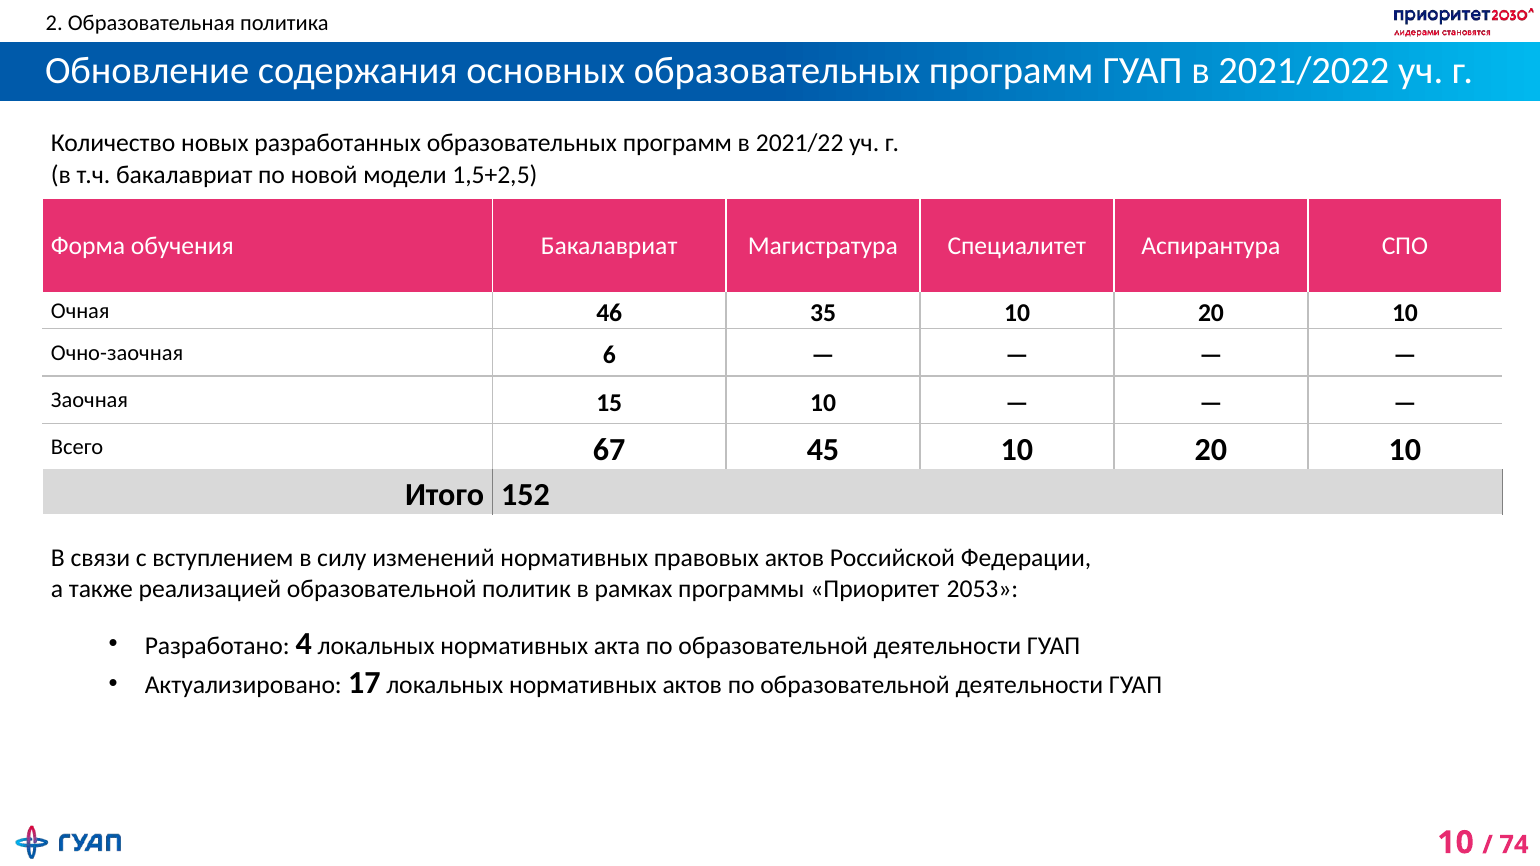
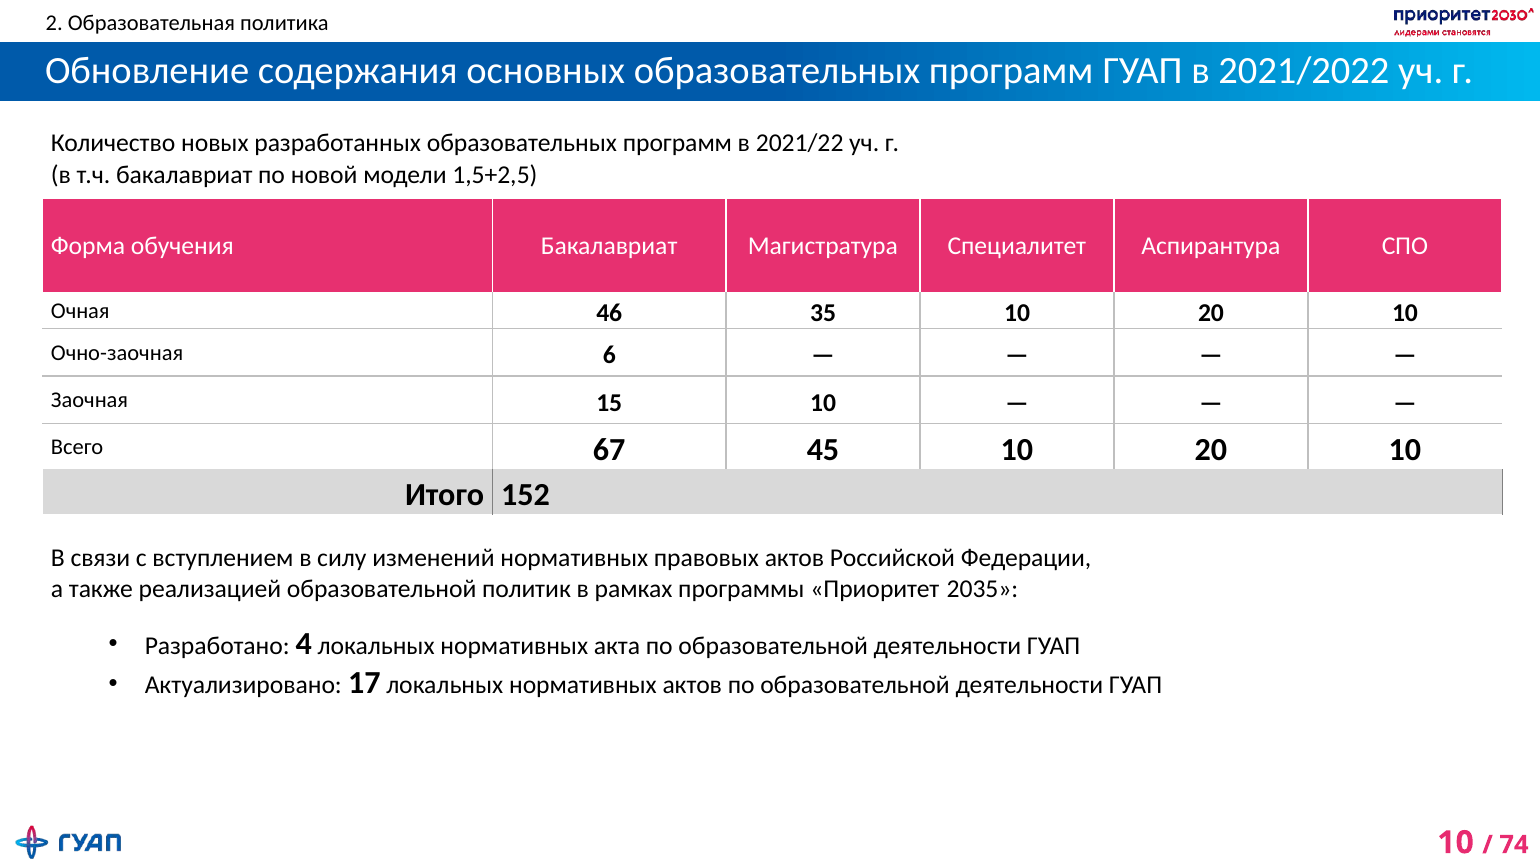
2053: 2053 -> 2035 (982, 589)
